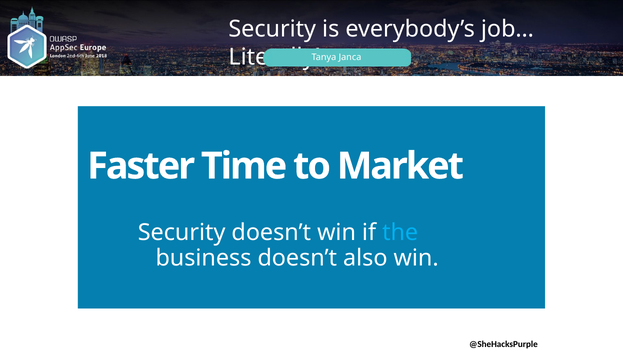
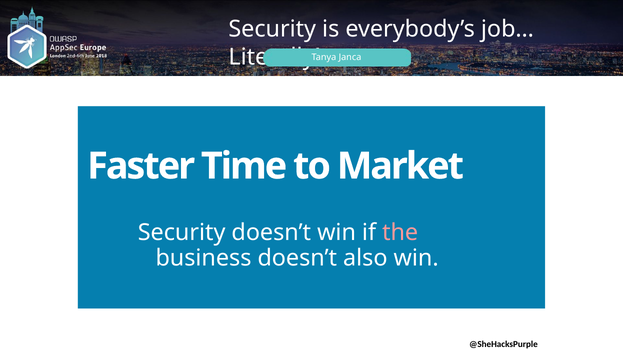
the colour: light blue -> pink (400, 233)
